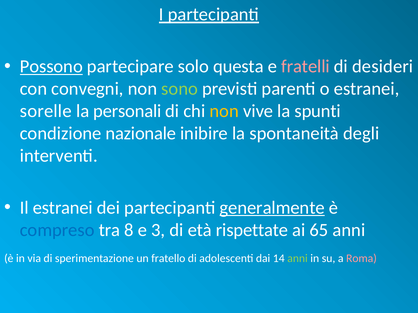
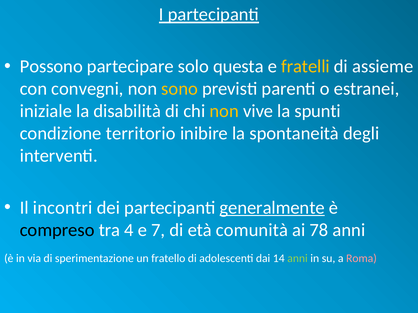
Possono underline: present -> none (51, 67)
fratelli colour: pink -> yellow (305, 67)
desideri: desideri -> assieme (383, 67)
sono colour: light green -> yellow (180, 89)
sorelle: sorelle -> iniziale (46, 111)
personali: personali -> disabilità (127, 111)
nazionale: nazionale -> territorio (141, 134)
Il estranei: estranei -> incontri (63, 208)
compreso colour: blue -> black (57, 230)
8: 8 -> 4 (129, 230)
3: 3 -> 7 (158, 230)
rispettate: rispettate -> comunità (252, 230)
65: 65 -> 78 (319, 230)
